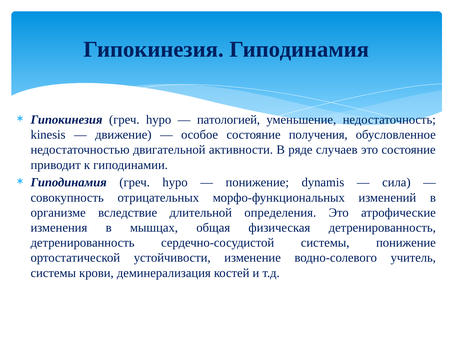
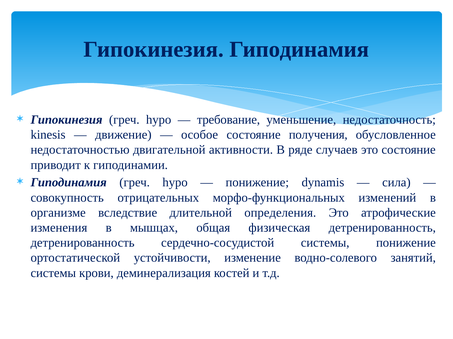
патологией: патологией -> требование (229, 120)
учитель: учитель -> занятий (413, 258)
